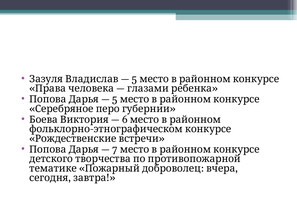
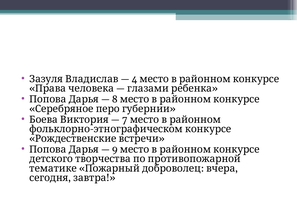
5: 5 -> 4 (134, 79)
5: 5 -> 8 (115, 99)
6: 6 -> 7 (125, 119)
7: 7 -> 9 (115, 149)
